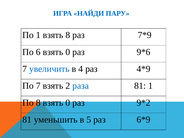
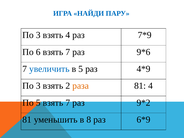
1: 1 -> 3 (38, 35)
взять 8: 8 -> 4 (68, 35)
6 взять 0: 0 -> 7 (68, 52)
в 4: 4 -> 5 (81, 69)
7: 7 -> 3 (38, 86)
раза colour: blue -> orange (81, 86)
81 1: 1 -> 4 (151, 86)
По 8: 8 -> 5 (38, 103)
0: 0 -> 7 (68, 103)
5: 5 -> 8 (89, 120)
